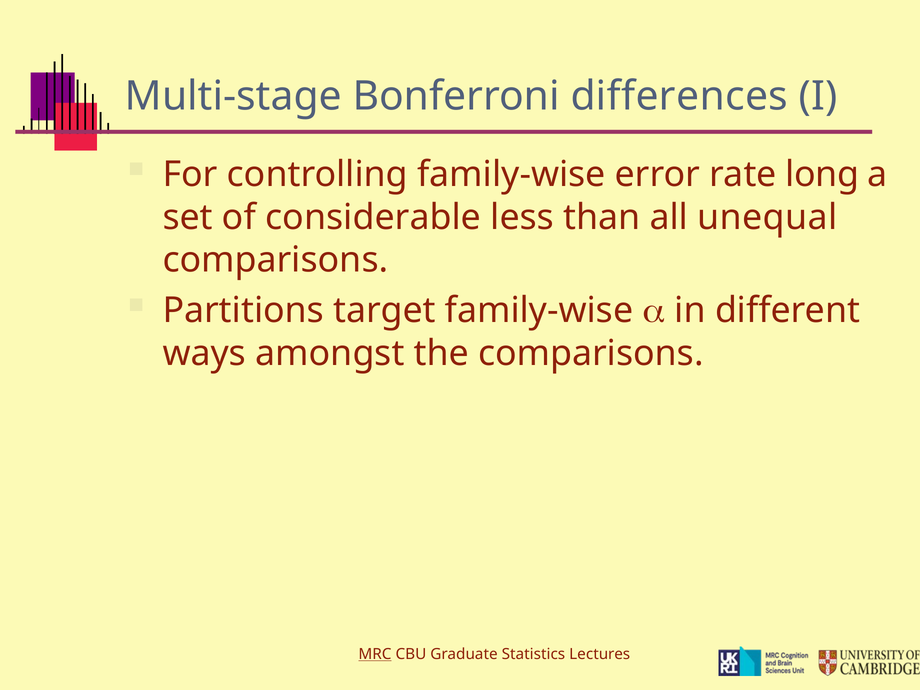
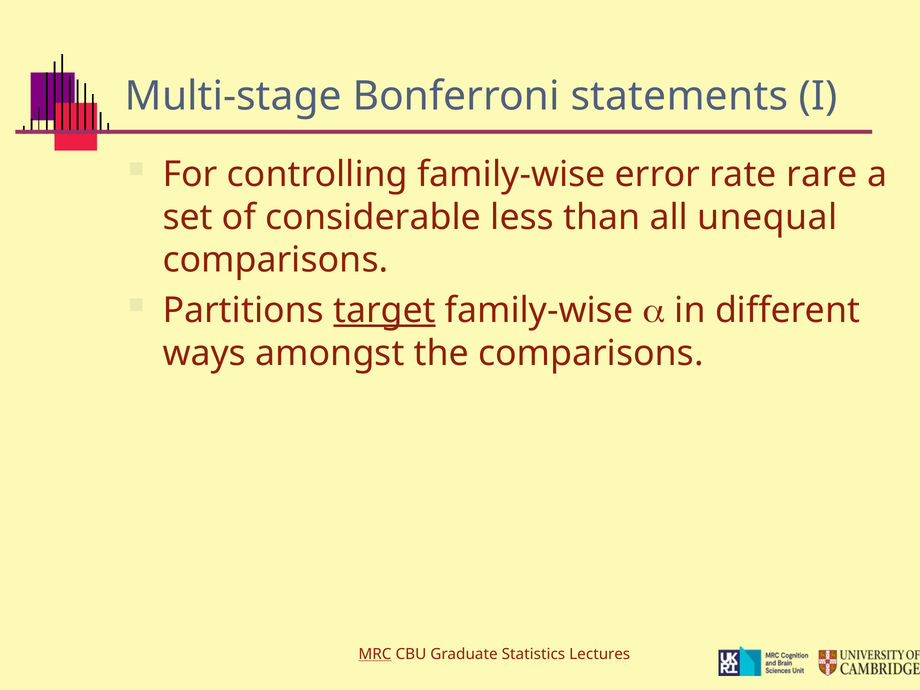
differences: differences -> statements (679, 96)
long: long -> rare (822, 174)
target underline: none -> present (384, 310)
